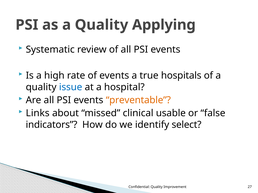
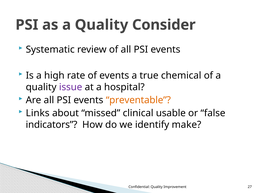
Applying: Applying -> Consider (164, 25)
hospitals: hospitals -> chemical (181, 76)
issue colour: blue -> purple (71, 87)
select: select -> make (186, 125)
